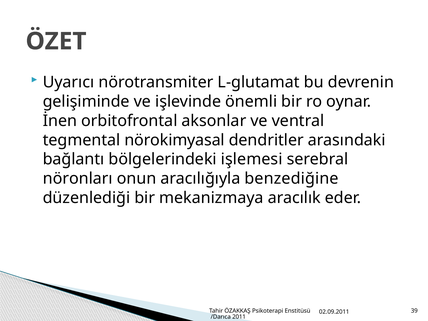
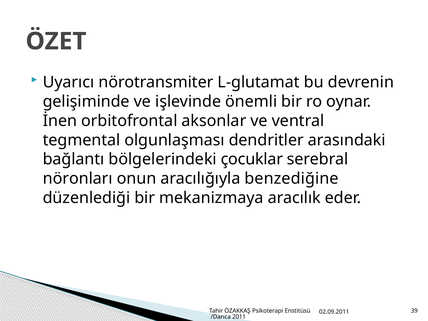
nörokimyasal: nörokimyasal -> olgunlaşması (175, 140)
işlemesi: işlemesi -> çocuklar (252, 159)
